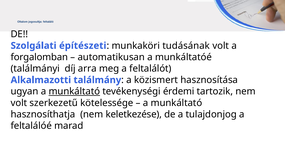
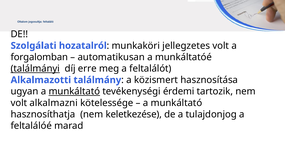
építészeti: építészeti -> hozatalról (83, 45)
tudásának: tudásának -> jellegzetes (186, 45)
találmányi underline: none -> present (35, 68)
arra: arra -> erre (87, 68)
szerkezetű: szerkezetű -> alkalmazni (54, 102)
